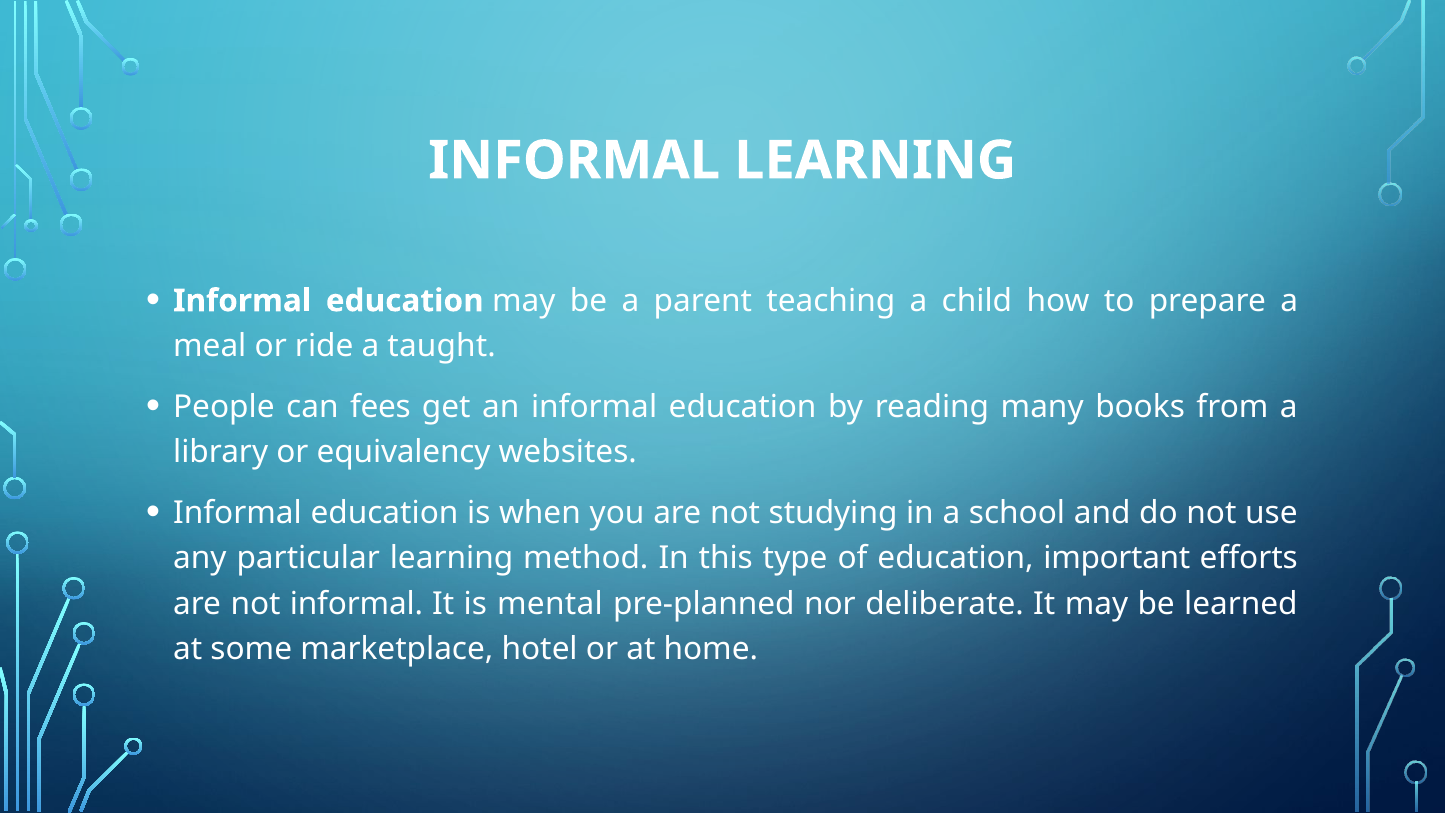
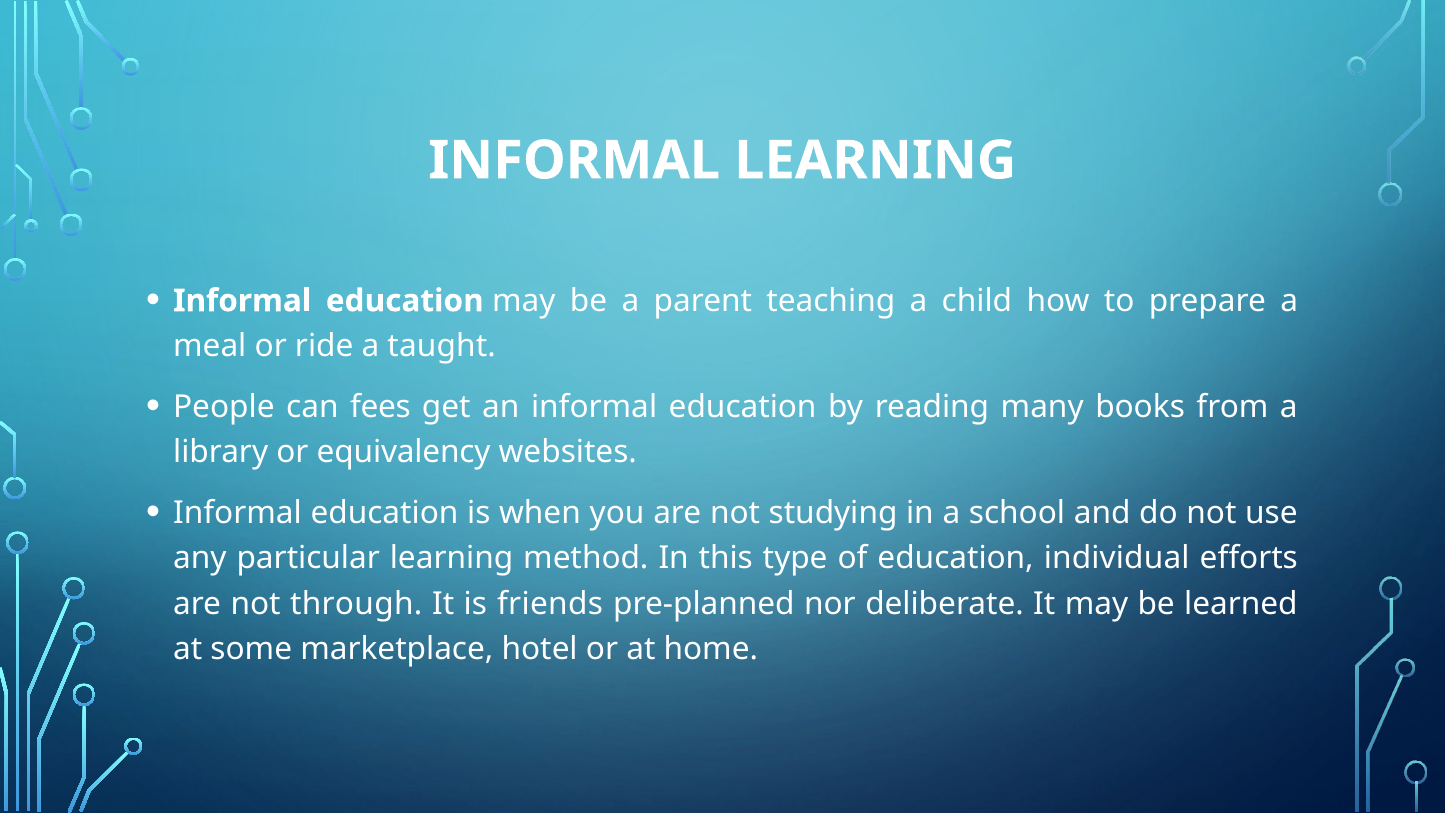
important: important -> individual (1117, 558)
not informal: informal -> through (356, 604)
mental: mental -> friends (550, 604)
